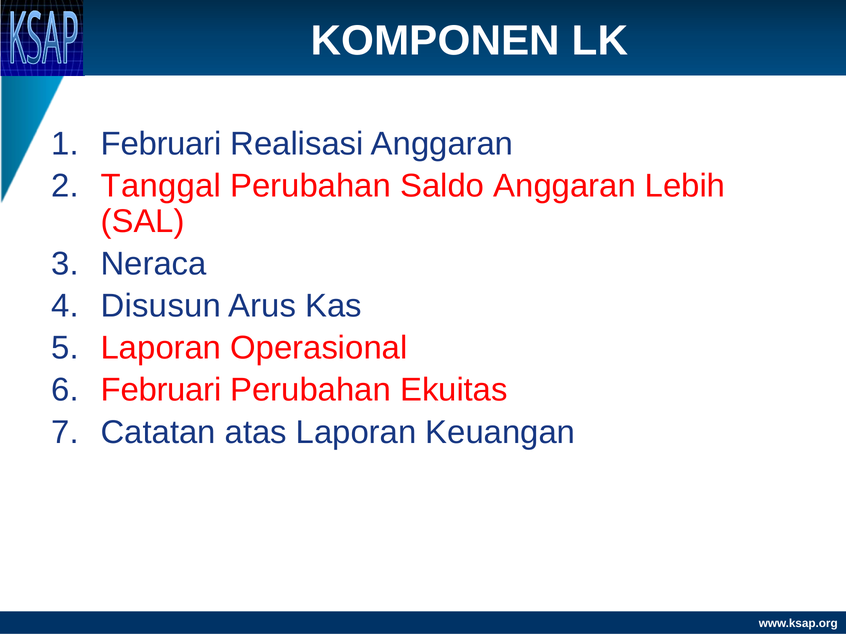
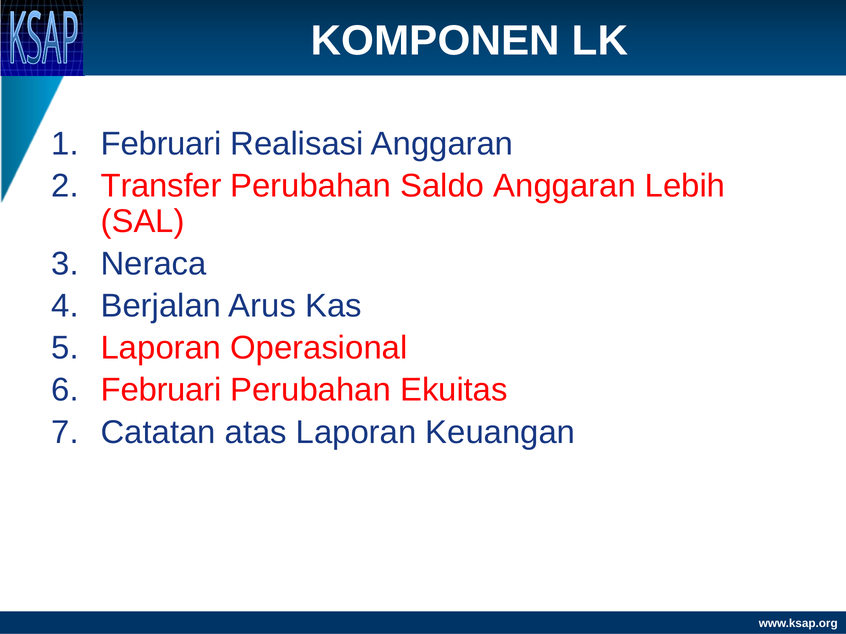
Tanggal: Tanggal -> Transfer (161, 186)
Disusun: Disusun -> Berjalan (161, 306)
